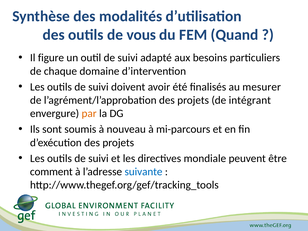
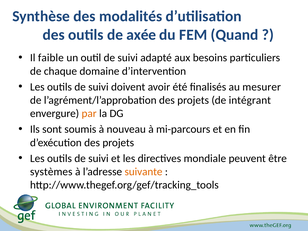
vous: vous -> axée (141, 35)
figure: figure -> faible (51, 58)
comment: comment -> systèmes (51, 172)
suivante colour: blue -> orange (143, 172)
